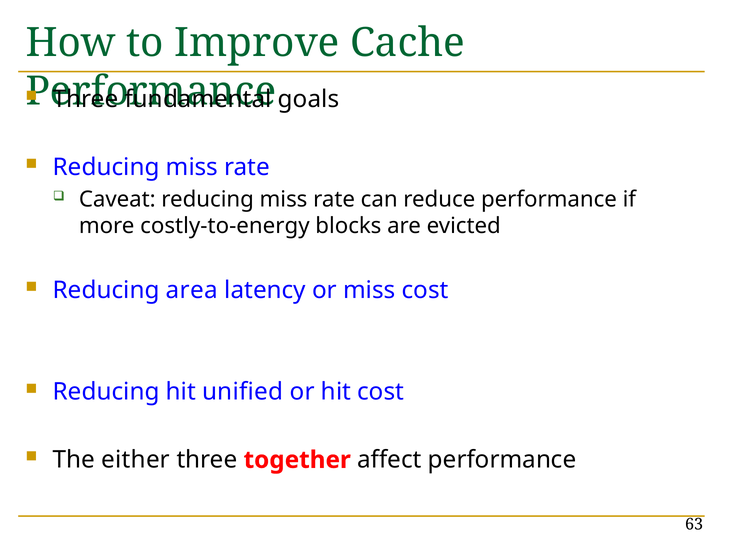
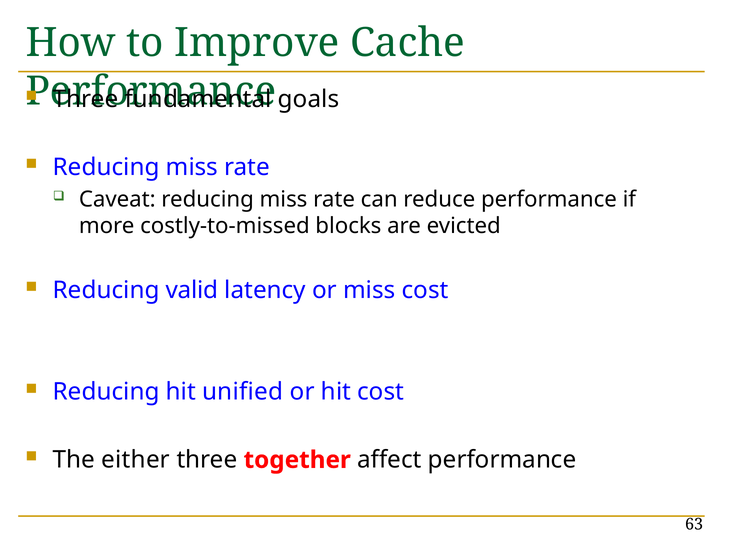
costly-to-energy: costly-to-energy -> costly-to-missed (225, 226)
area: area -> valid (192, 290)
